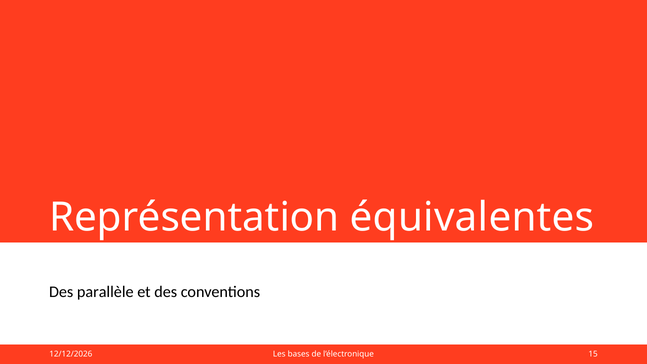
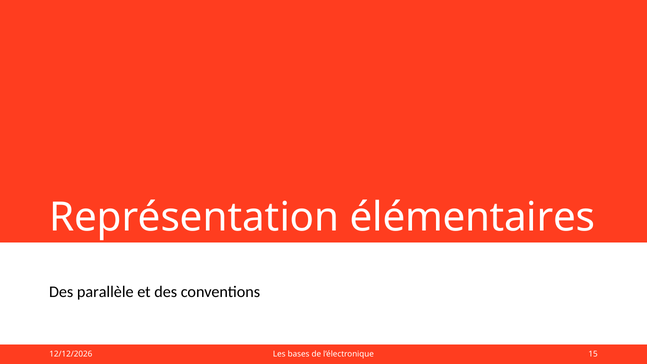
équivalentes: équivalentes -> élémentaires (472, 218)
